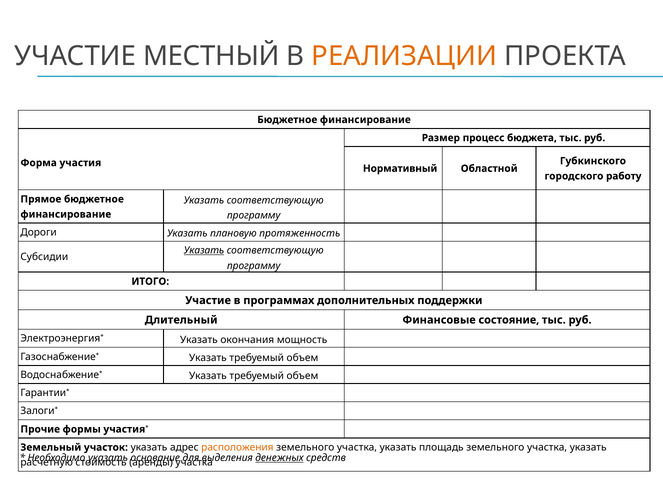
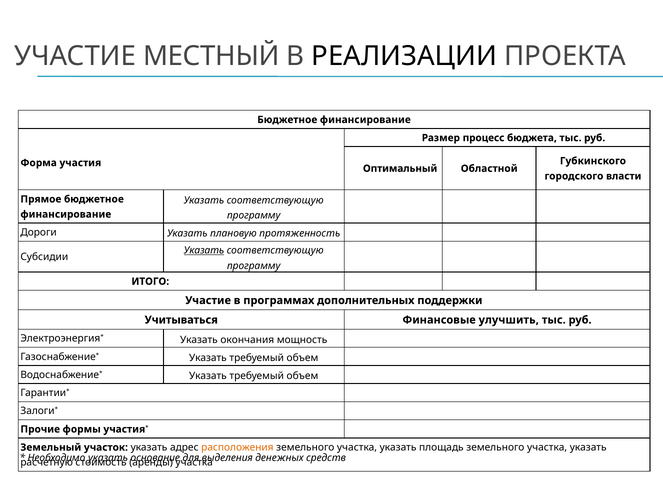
РЕАЛИЗАЦИИ colour: orange -> black (404, 56)
Нормативный: Нормативный -> Оптимальный (400, 169)
работу: работу -> власти (624, 176)
Длительный: Длительный -> Учитываться (181, 320)
состояние: состояние -> улучшить (509, 320)
денежных underline: present -> none (279, 458)
